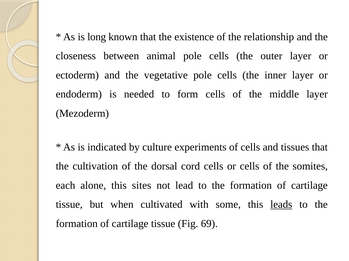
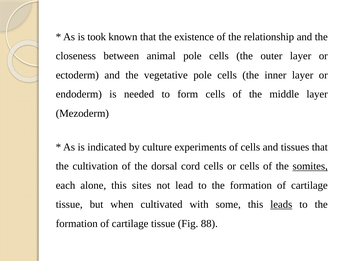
long: long -> took (97, 37)
somites underline: none -> present (310, 167)
69: 69 -> 88 (209, 224)
